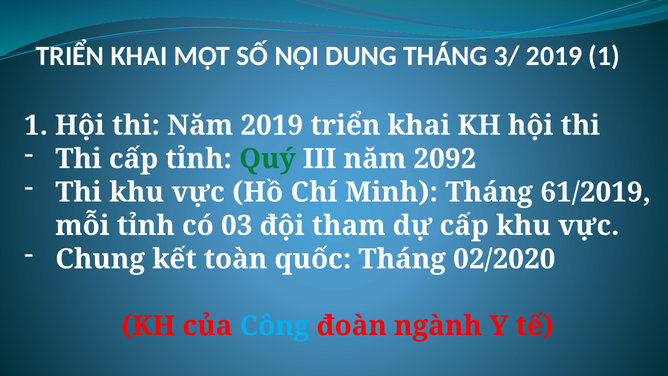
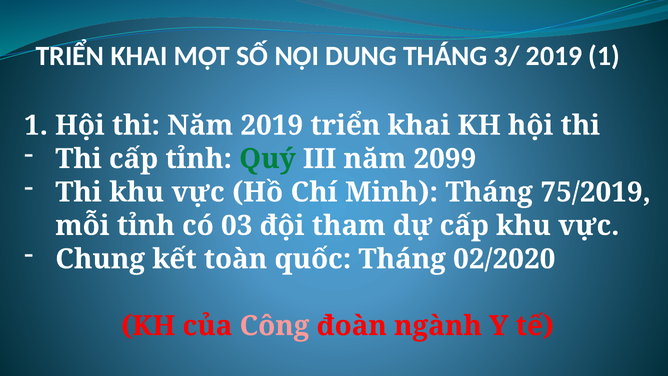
2092: 2092 -> 2099 (445, 159)
61/2019: 61/2019 -> 75/2019 (596, 192)
Công colour: light blue -> pink (274, 326)
